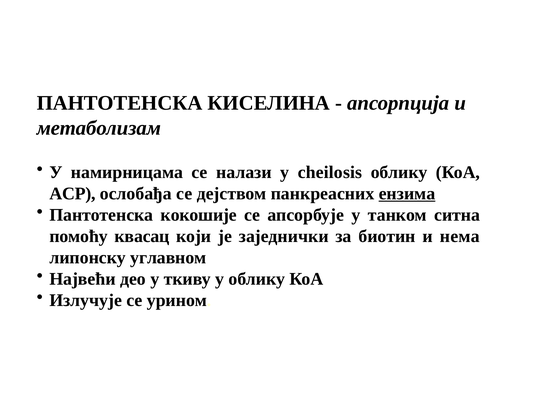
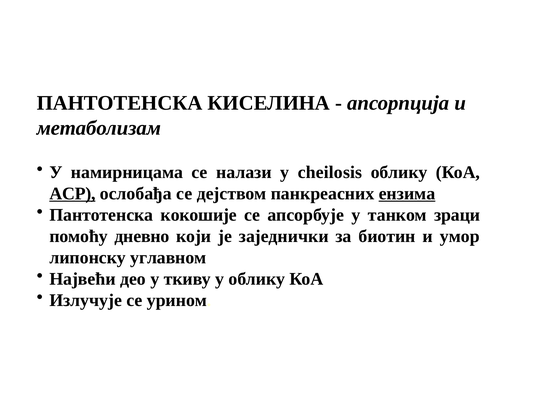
АСР underline: none -> present (72, 194)
ситна: ситна -> зраци (457, 215)
квасац: квасац -> дневно (142, 237)
нема: нема -> умор (460, 237)
